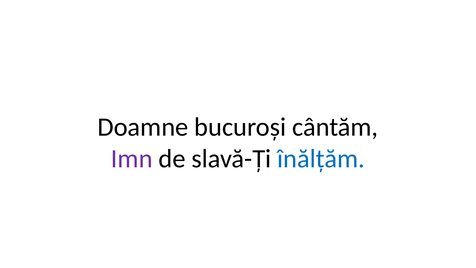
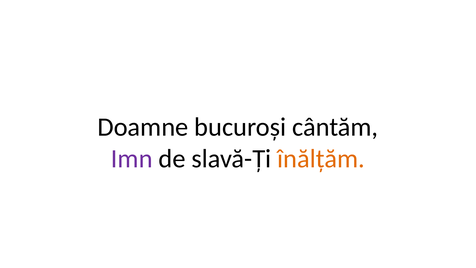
înălțăm colour: blue -> orange (321, 159)
